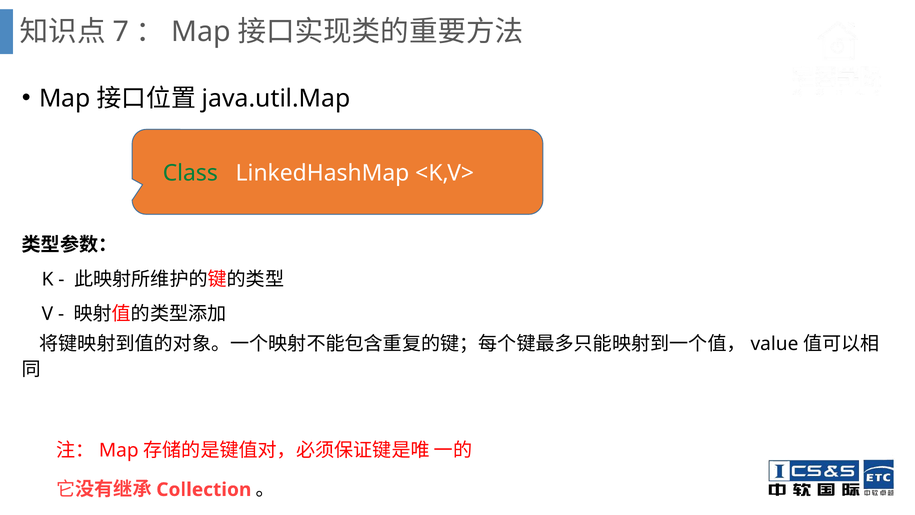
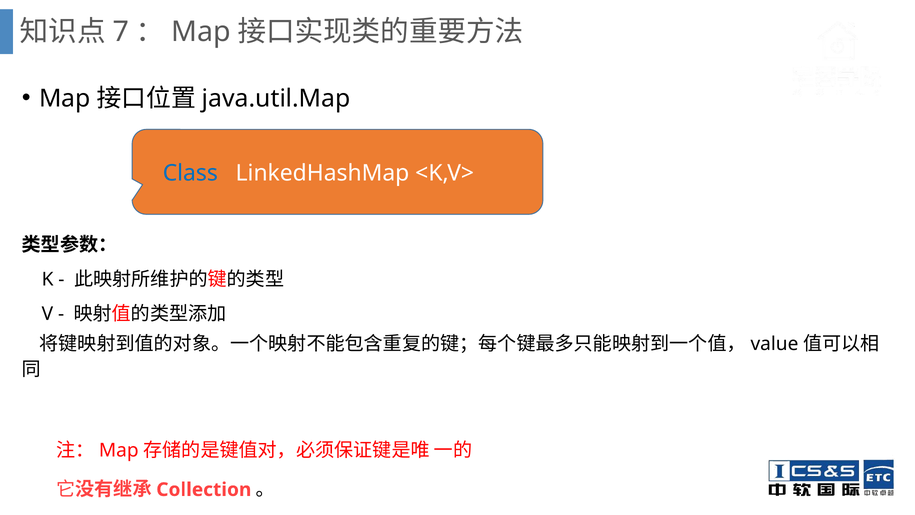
Class colour: green -> blue (190, 173)
